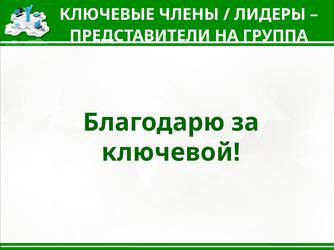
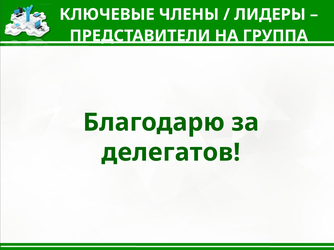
ключевой: ключевой -> делегатов (171, 153)
